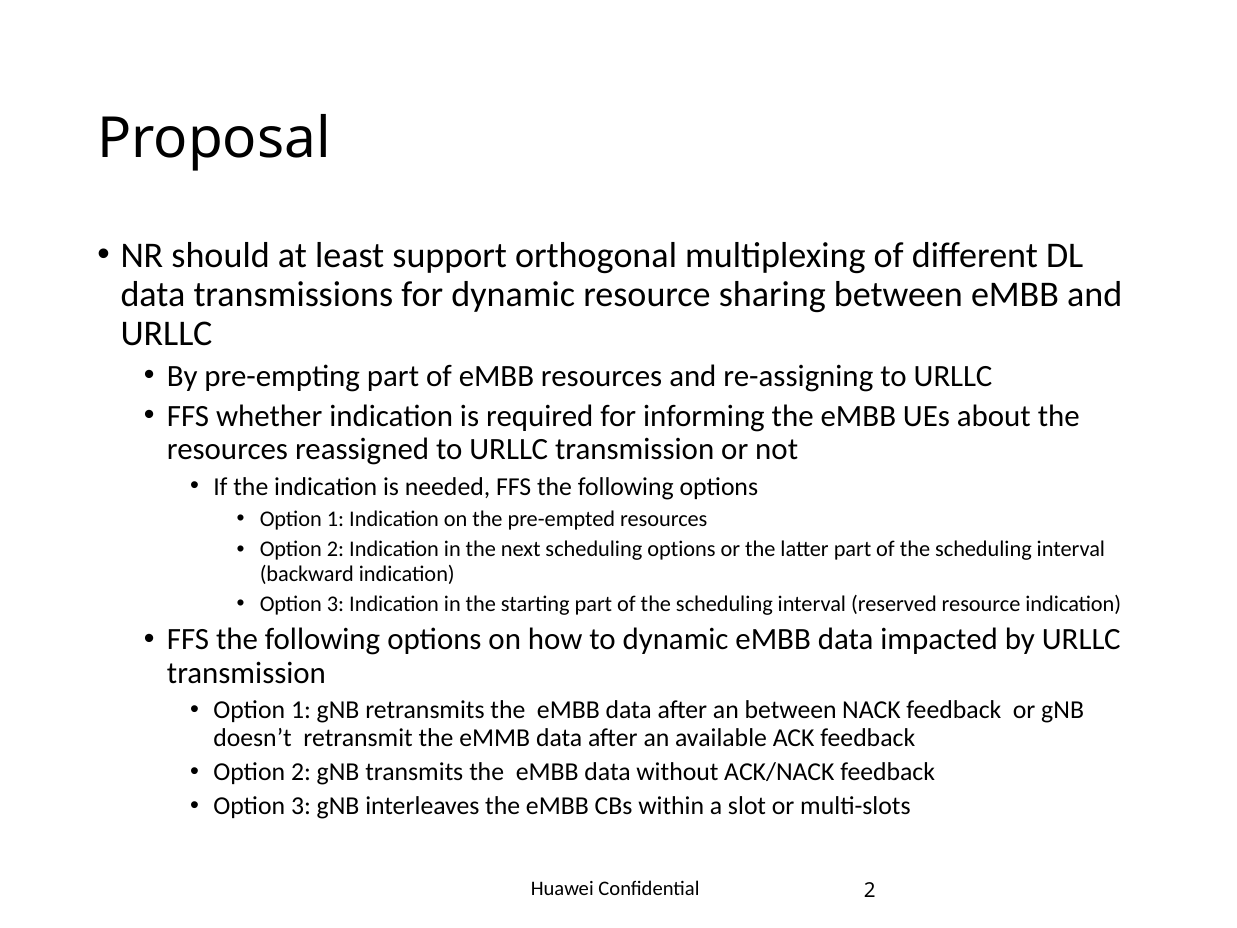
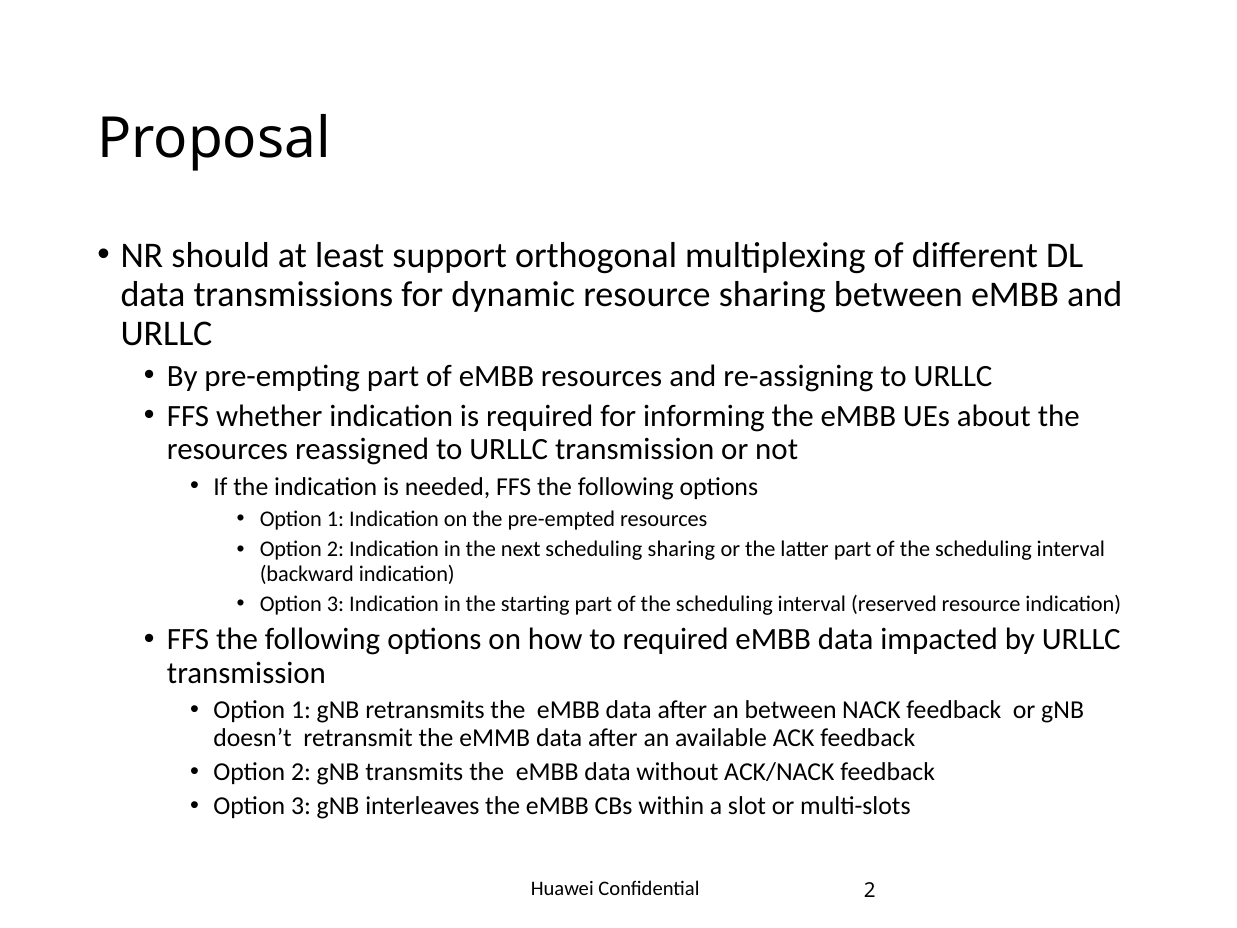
scheduling options: options -> sharing (681, 549)
to dynamic: dynamic -> required (676, 639)
